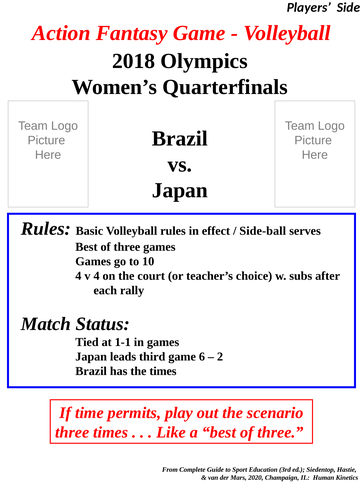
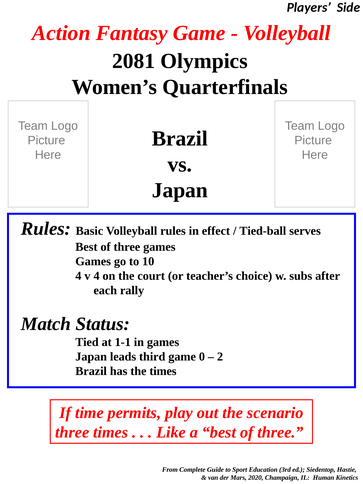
2018: 2018 -> 2081 (134, 61)
Side-ball: Side-ball -> Tied-ball (263, 231)
6: 6 -> 0 (202, 357)
